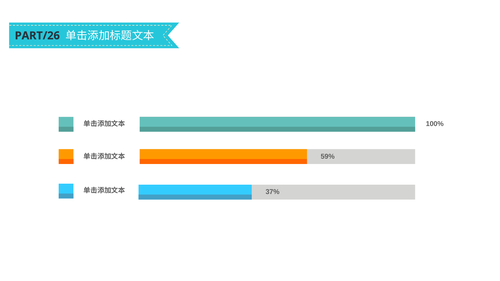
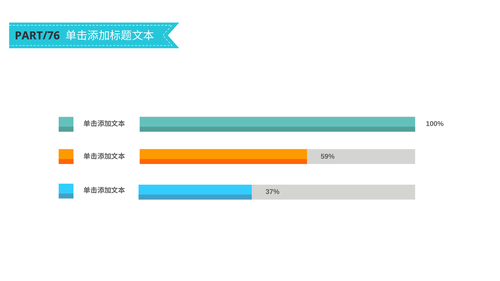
PART/26: PART/26 -> PART/76 (37, 36)
